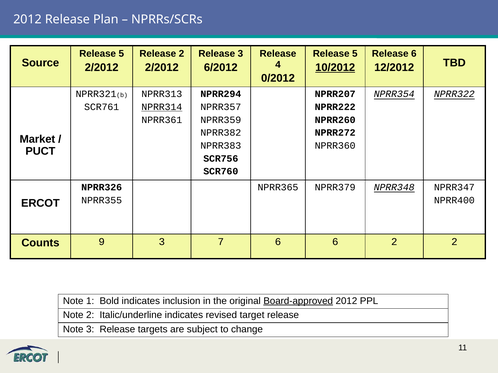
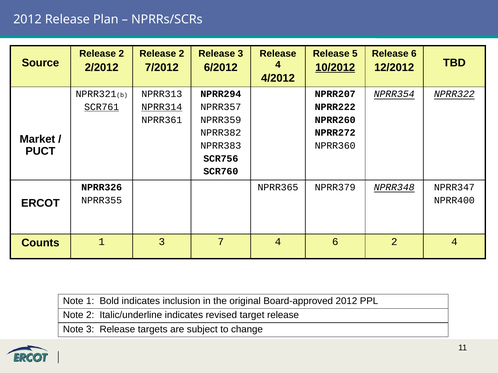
5: 5 -> 2 (121, 54)
2/2012: 2/2012 -> 7/2012 (162, 68)
0/2012: 0/2012 -> 4/2012 (278, 78)
SCR761 underline: none -> present (102, 107)
Counts 9: 9 -> 1 (102, 242)
7 6: 6 -> 4 (278, 242)
2 2: 2 -> 4 (454, 242)
Board-approved underline: present -> none (298, 301)
